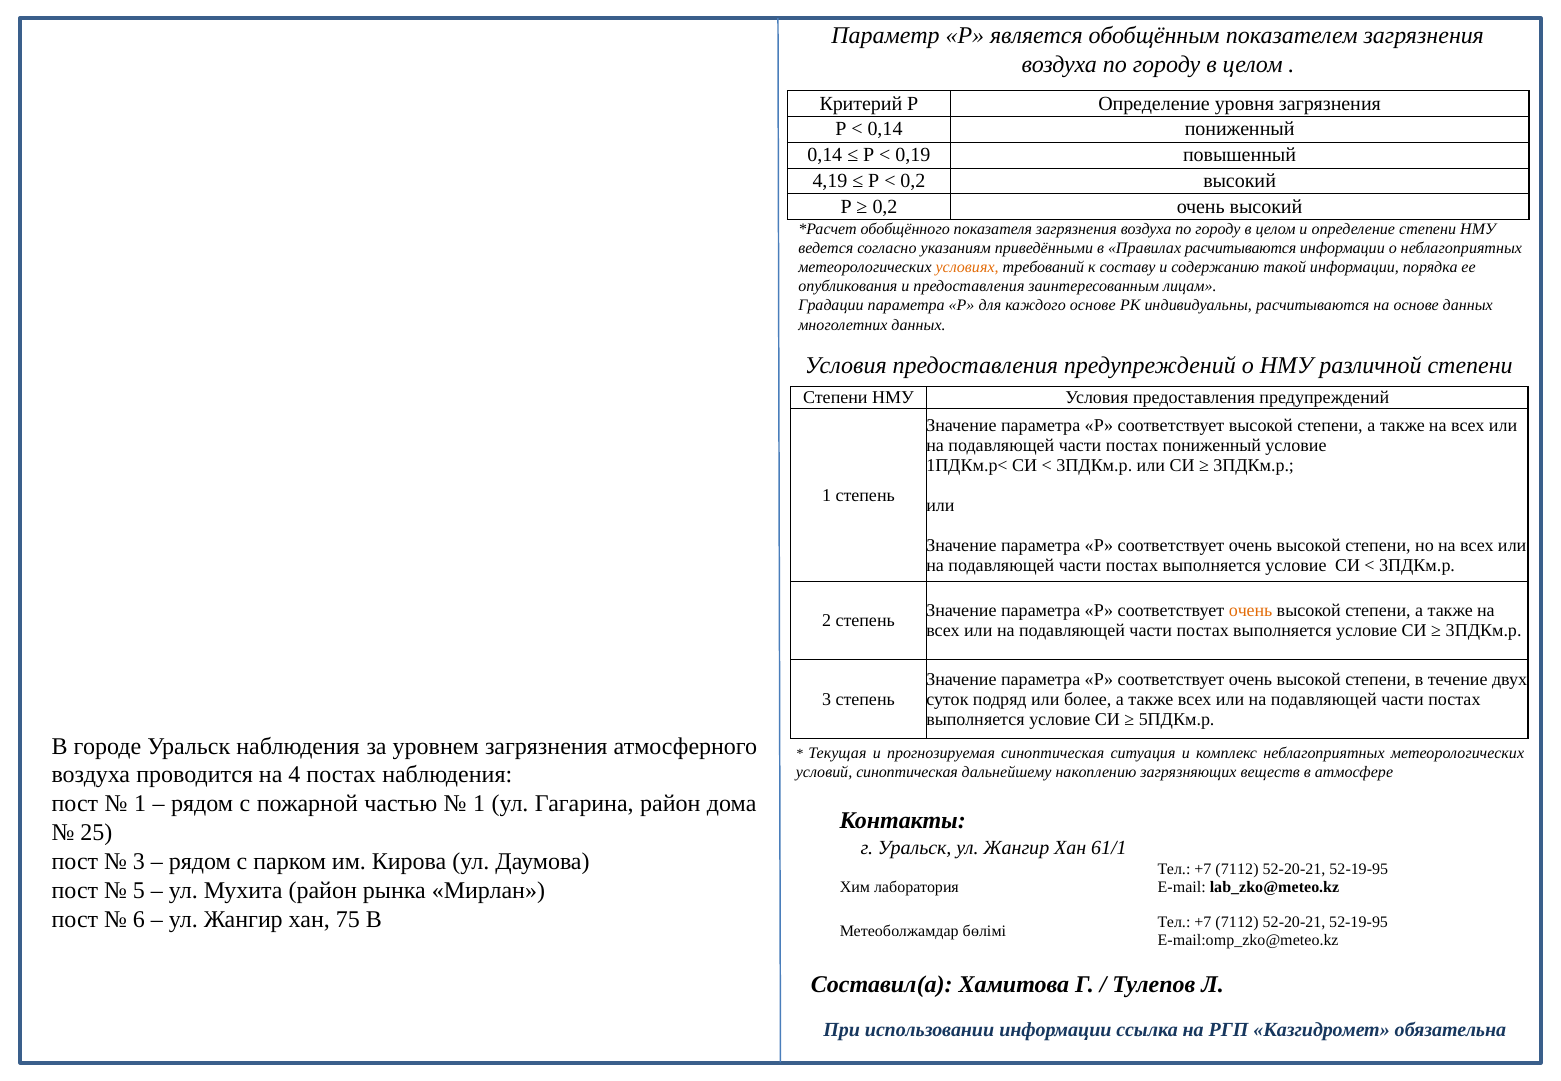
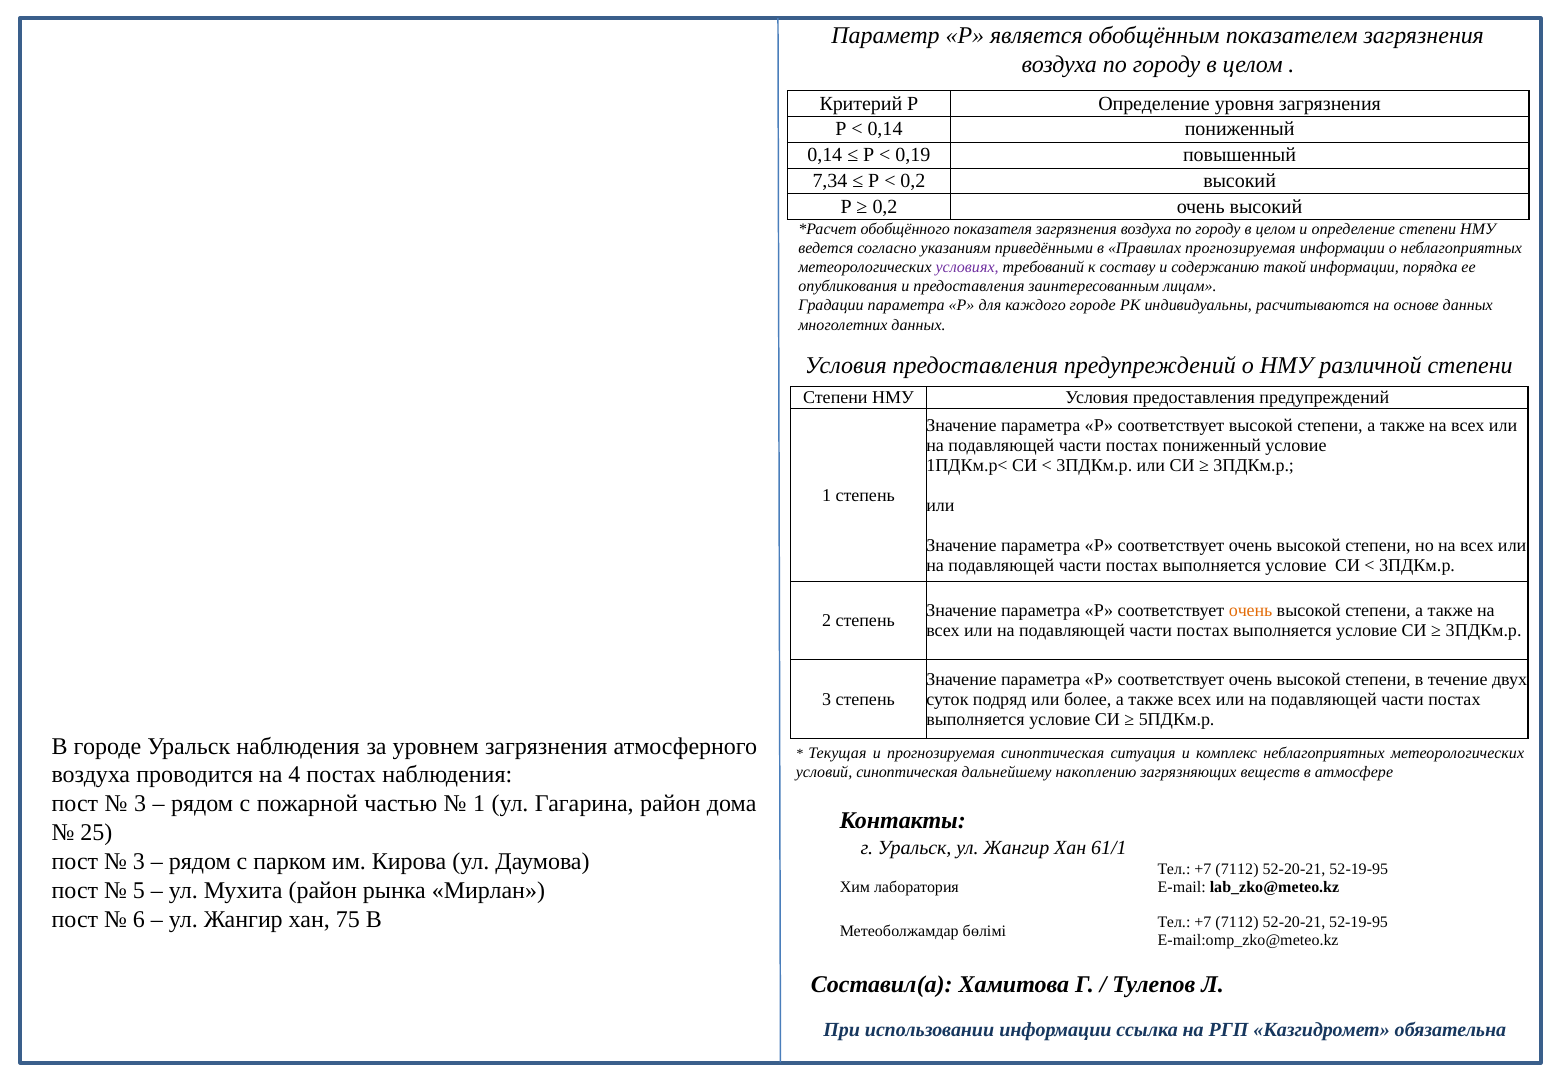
4,19: 4,19 -> 7,34 (830, 181)
Правилах расчитываются: расчитываются -> прогнозируемая (1240, 248)
условиях colour: orange -> purple (967, 267)
каждого основе: основе -> городе (1093, 305)
1: 1 -> 3 (140, 804)
